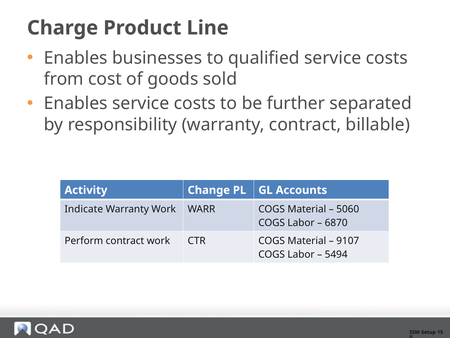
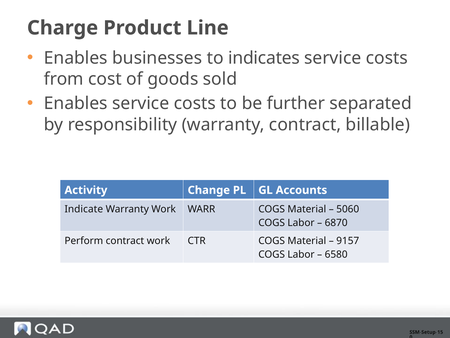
qualified: qualified -> indicates (264, 58)
9107: 9107 -> 9157 (348, 240)
5494: 5494 -> 6580 (336, 254)
